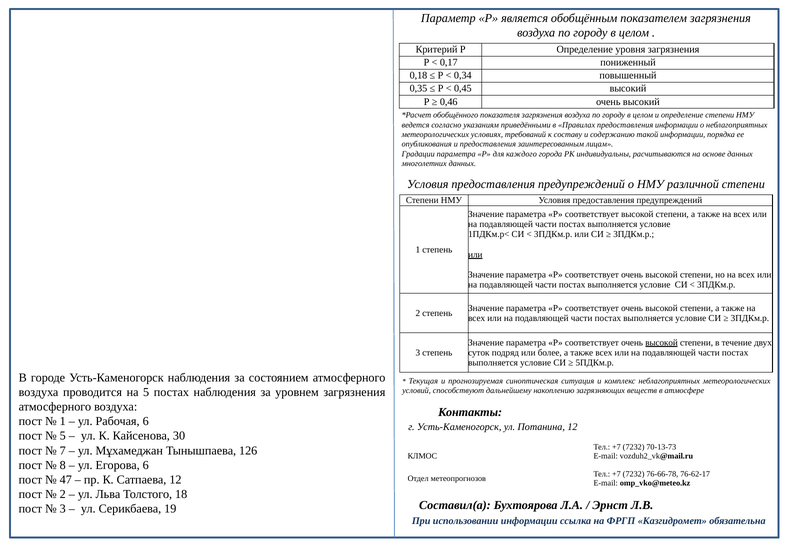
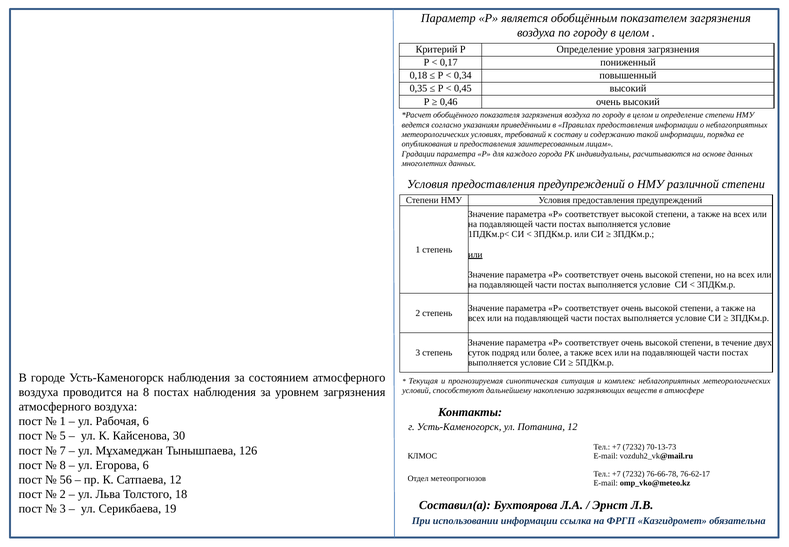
высокой underline: present -> none (662, 342)
на 5: 5 -> 8 (146, 392)
47: 47 -> 56 (66, 479)
